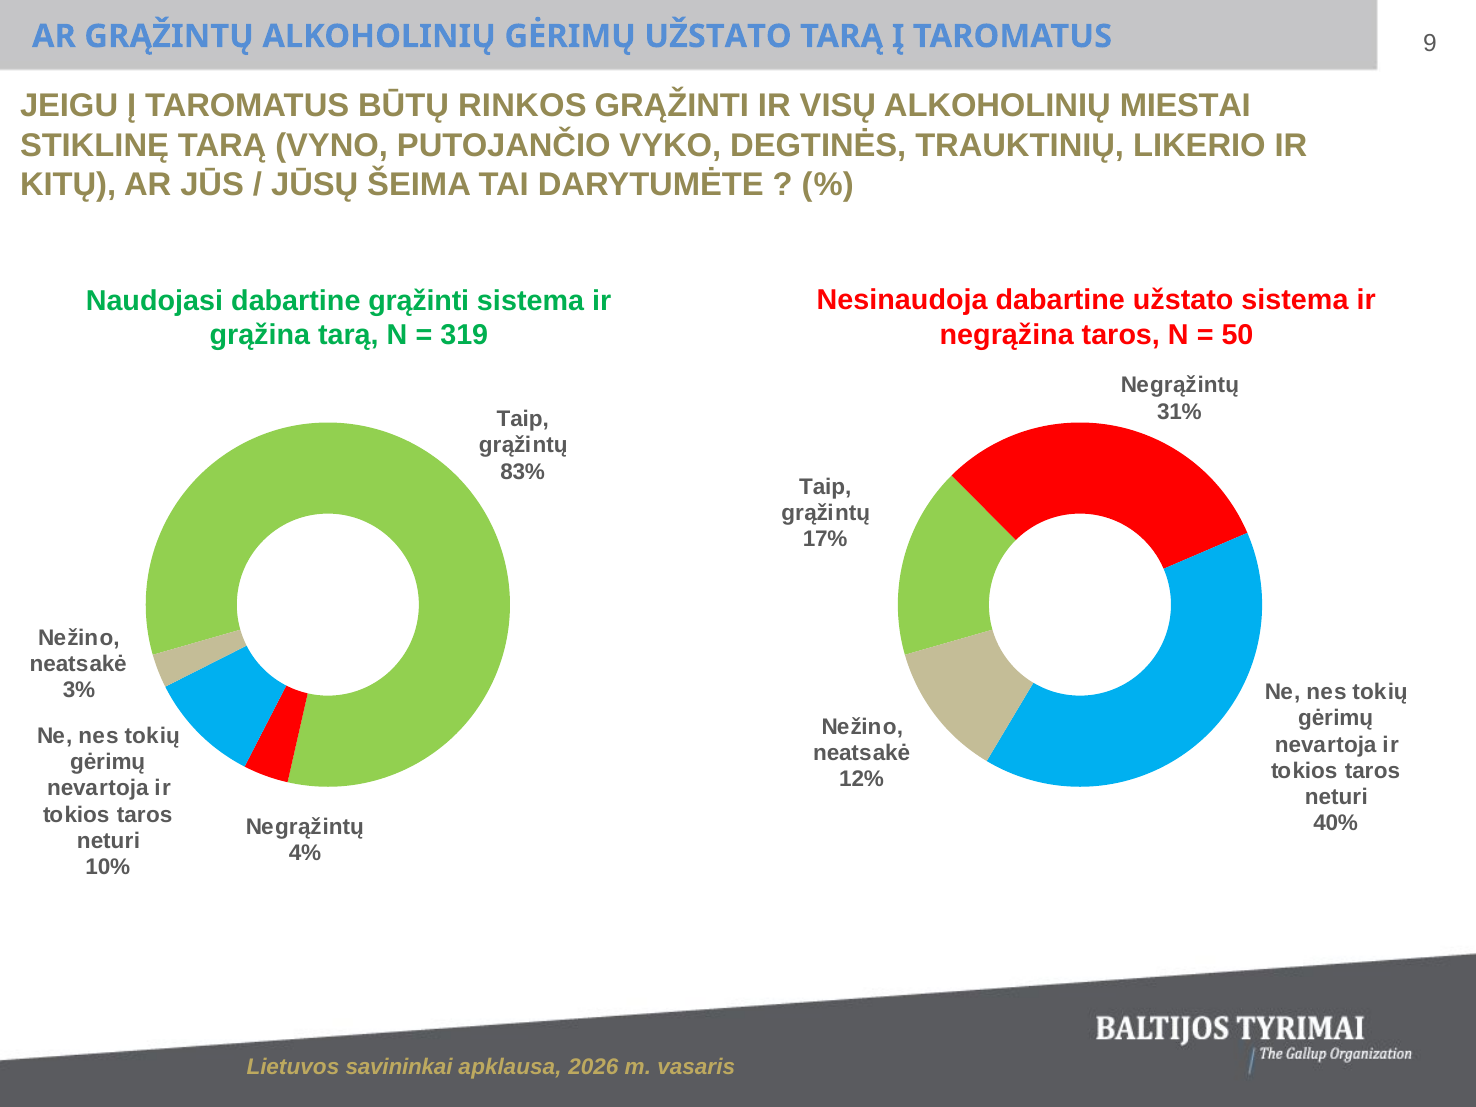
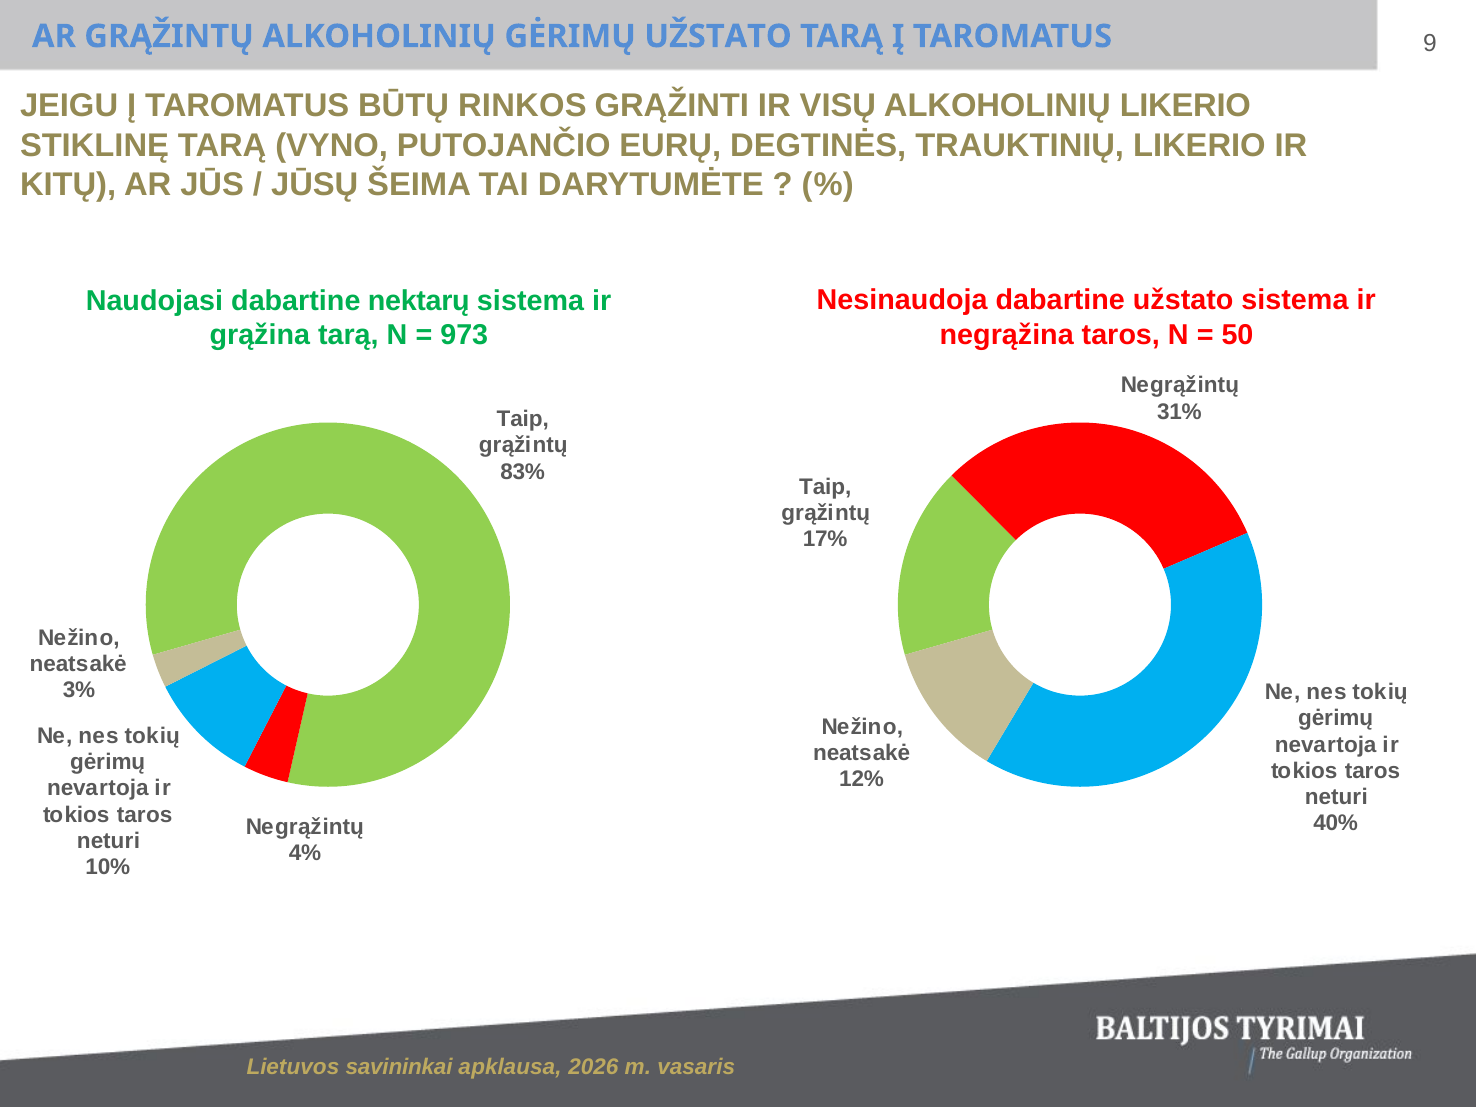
ALKOHOLINIŲ MIESTAI: MIESTAI -> LIKERIO (1185, 106)
VYKO: VYKO -> EURŲ (670, 145)
dabartine grąžinti: grąžinti -> nektarų (419, 301)
319: 319 -> 973 (464, 335)
